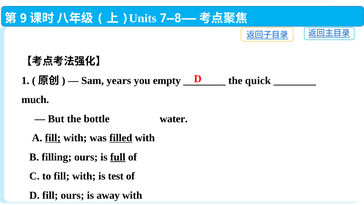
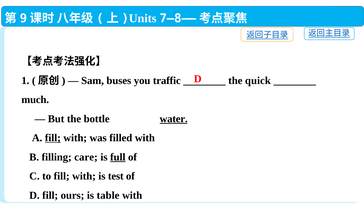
years: years -> buses (119, 80)
empty: empty -> traffic (167, 80)
water underline: none -> present (174, 119)
filled underline: present -> none (121, 138)
filling ours: ours -> care (86, 157)
away: away -> table (108, 195)
